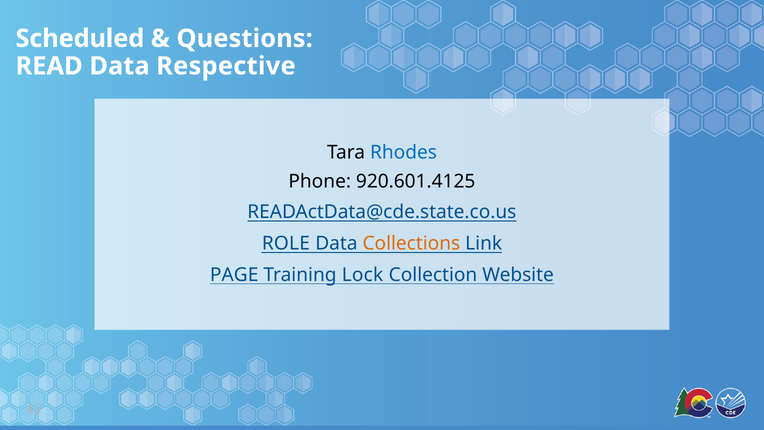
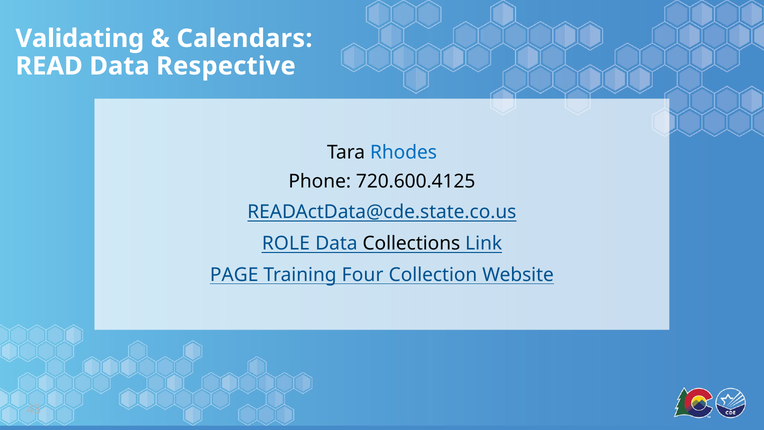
Scheduled: Scheduled -> Validating (80, 38)
Questions: Questions -> Calendars (245, 38)
920.601.4125: 920.601.4125 -> 720.600.4125 (416, 181)
Collections colour: orange -> black (411, 243)
Lock: Lock -> Four (363, 275)
